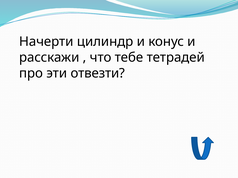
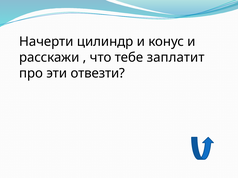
тетрадей: тетрадей -> заплатит (176, 57)
